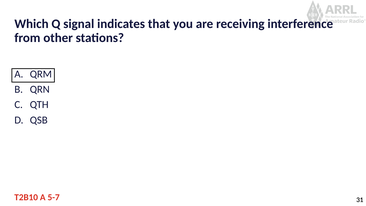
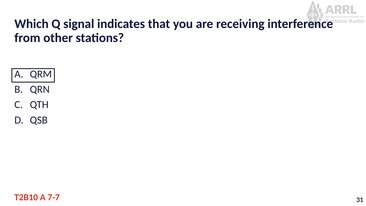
5-7: 5-7 -> 7-7 (54, 197)
